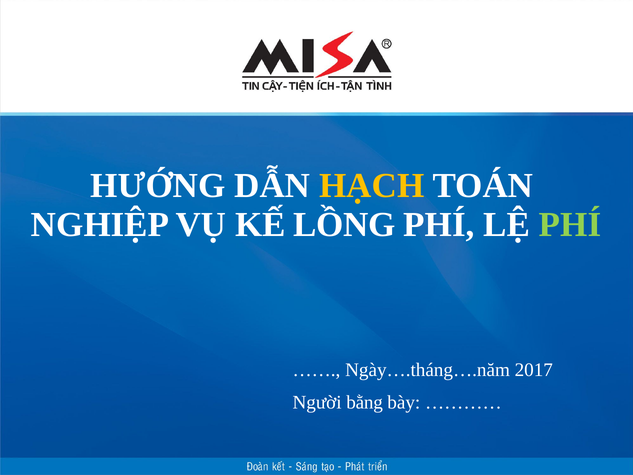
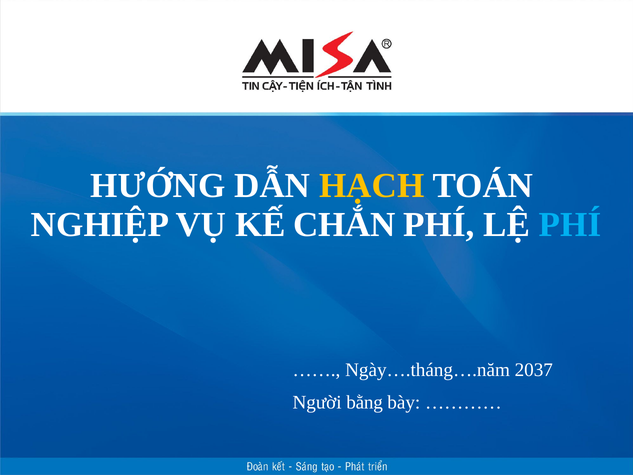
LỒNG: LỒNG -> CHẮN (344, 225)
PHÍ colour: light green -> light blue (570, 225)
2017: 2017 -> 2037 (534, 370)
